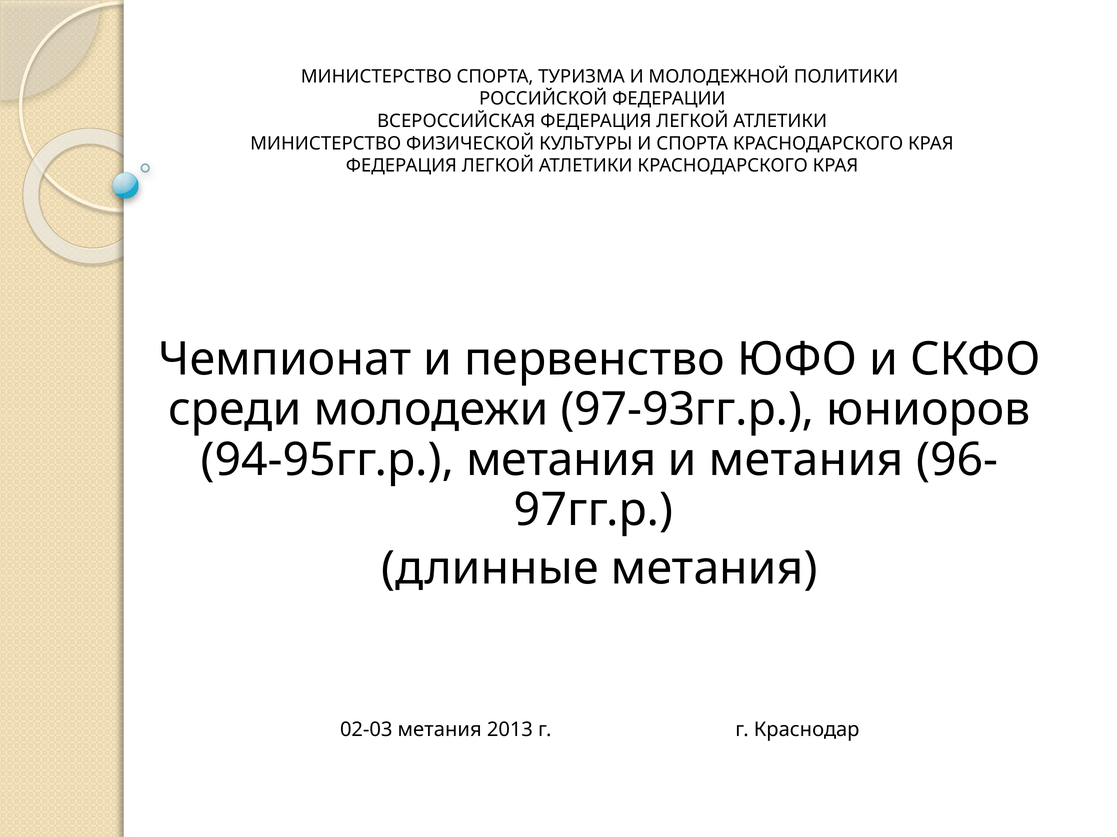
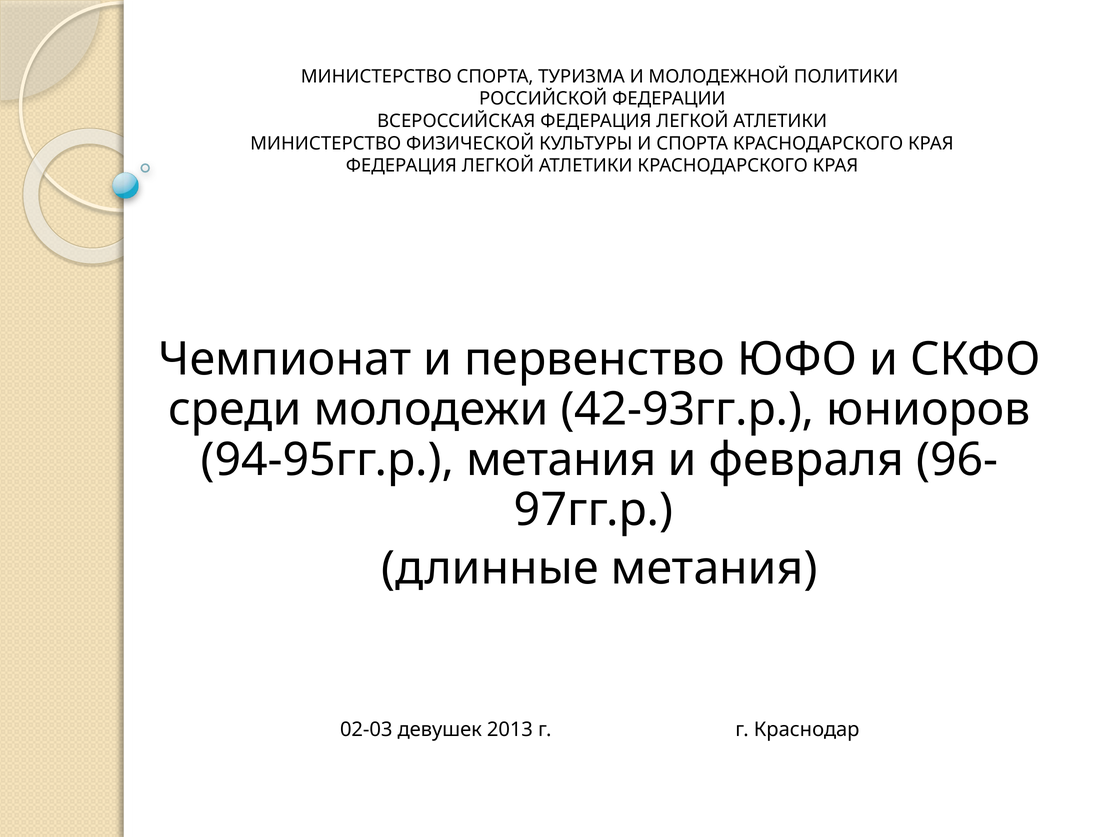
97-93гг.р: 97-93гг.р -> 42-93гг.р (688, 410)
и метания: метания -> февраля (806, 460)
02-03 метания: метания -> девушек (440, 730)
